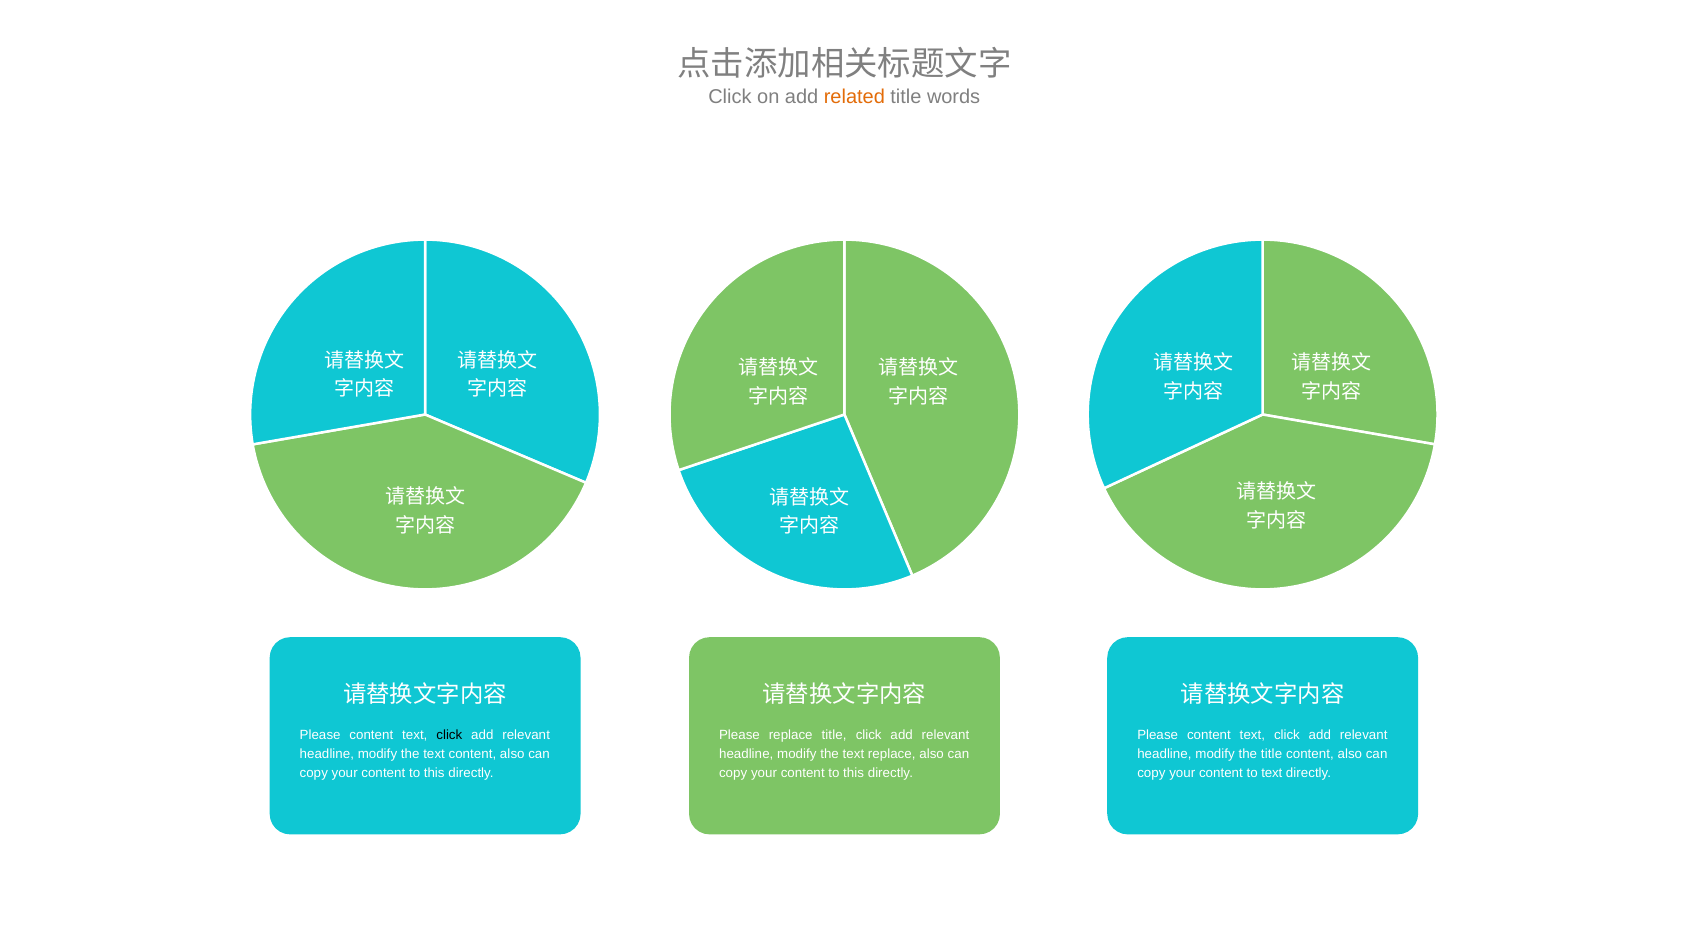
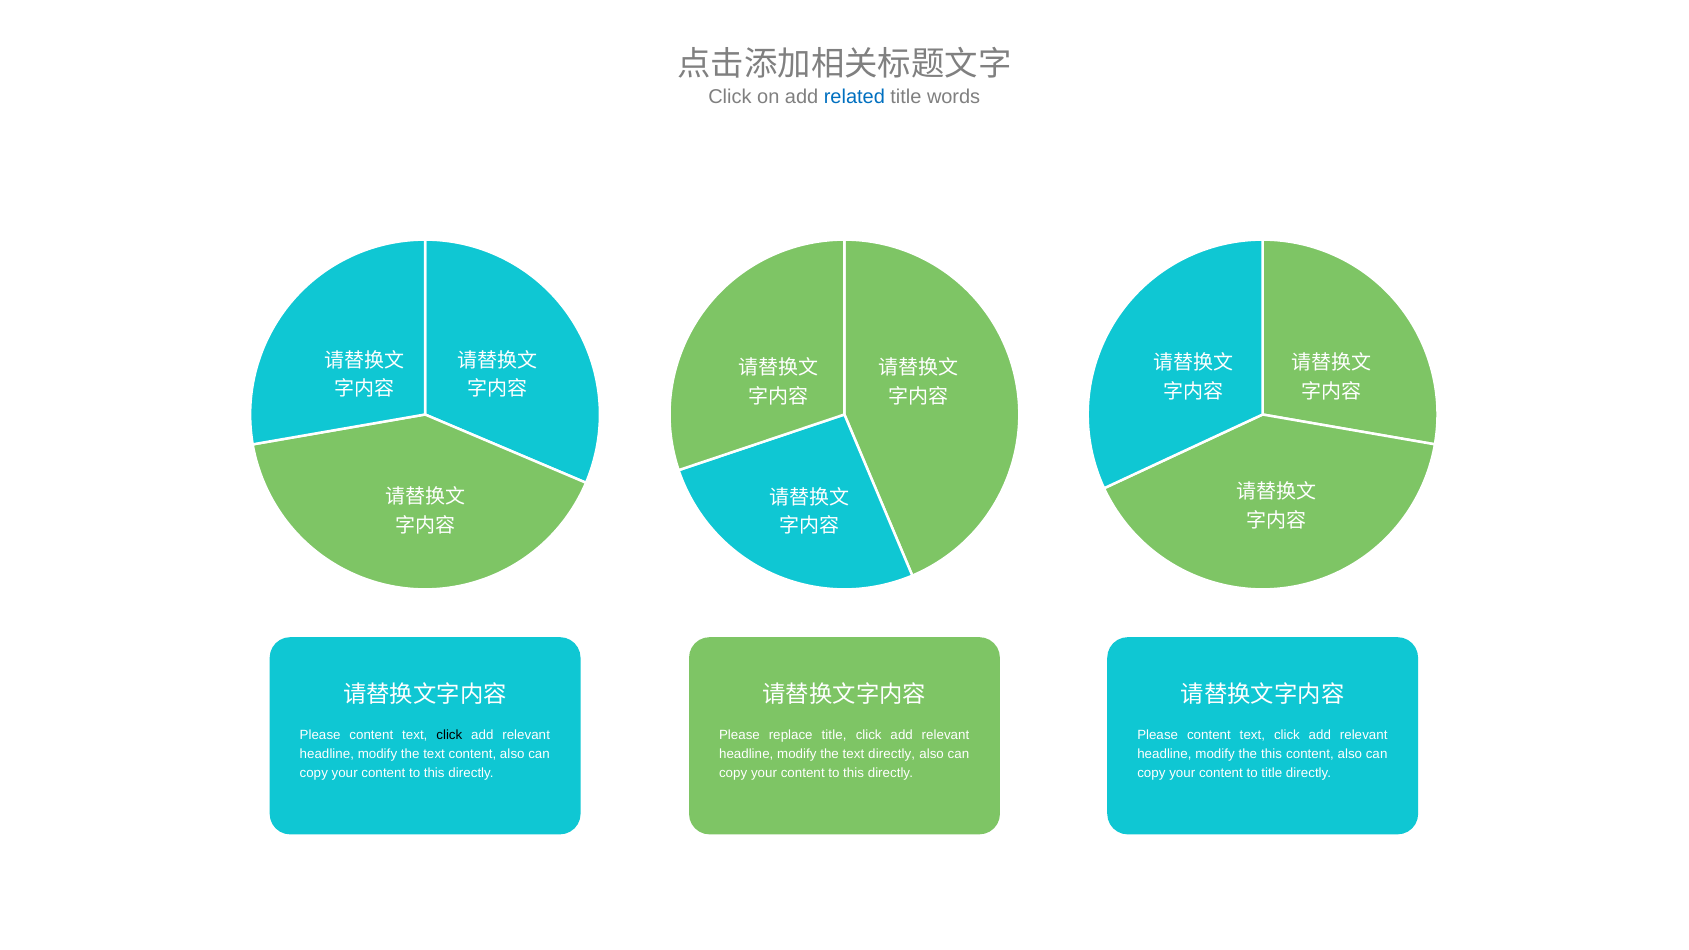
related colour: orange -> blue (854, 96)
text replace: replace -> directly (892, 754)
the title: title -> this (1272, 754)
to text: text -> title (1272, 773)
